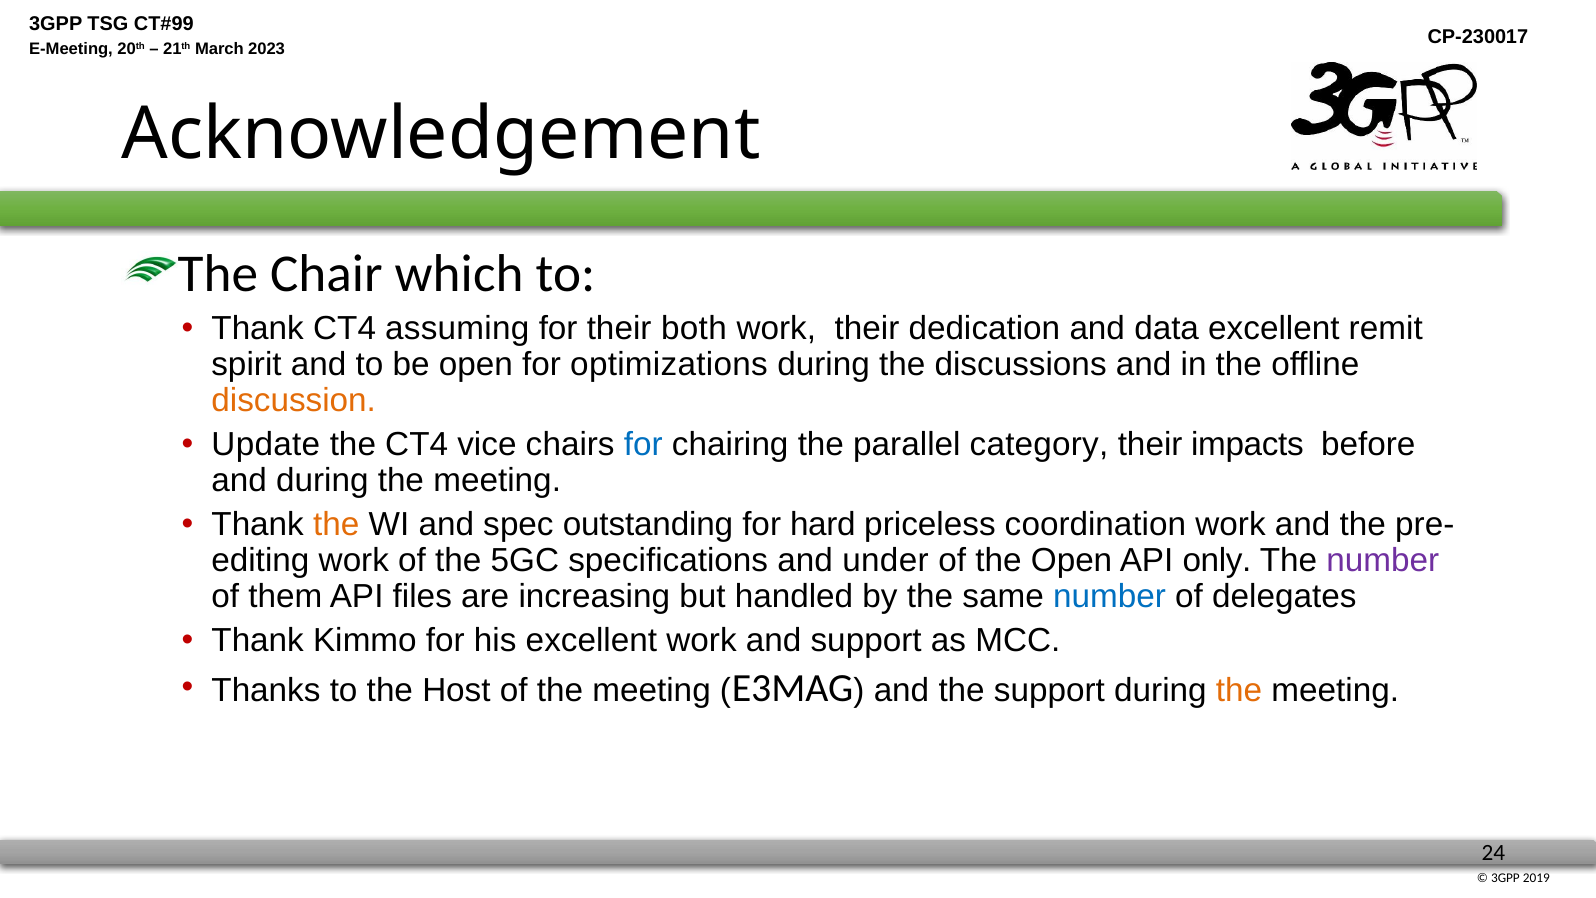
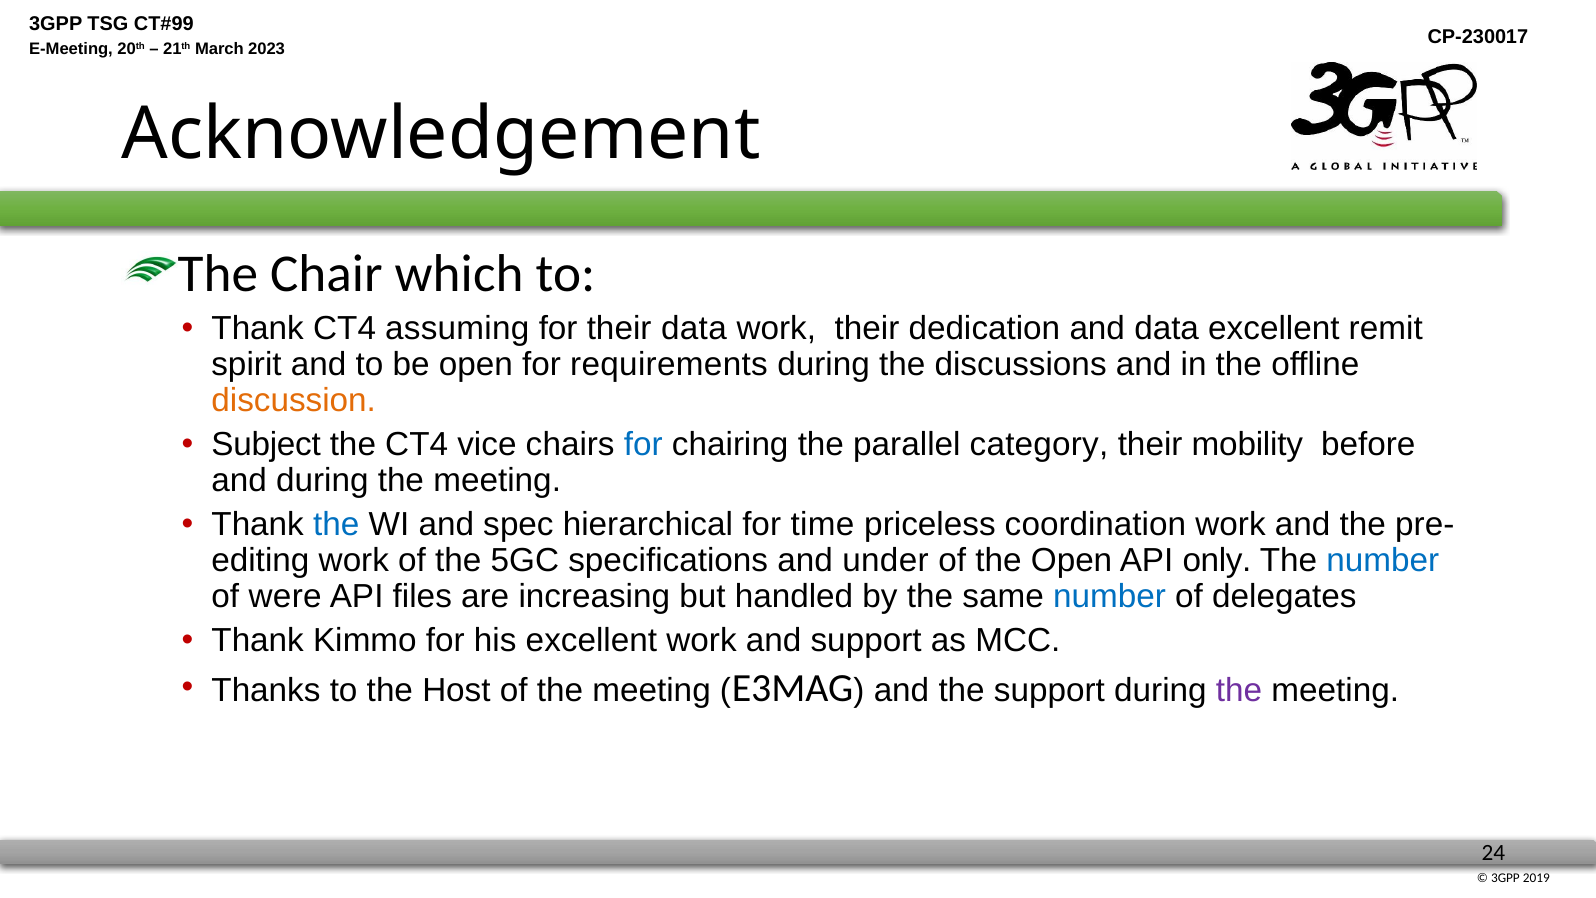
their both: both -> data (694, 329)
optimizations: optimizations -> requirements (669, 364)
Update: Update -> Subject (266, 445)
impacts: impacts -> mobility (1247, 445)
the colour: orange -> blue (336, 525)
outstanding: outstanding -> hierarchical (648, 525)
hard: hard -> time (823, 525)
number colour: purple -> blue (1383, 561)
them: them -> were (285, 596)
the colour: orange -> purple (1239, 691)
